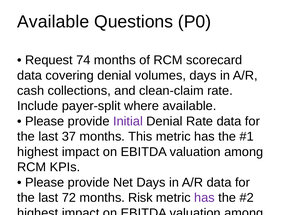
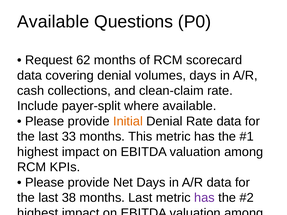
74: 74 -> 62 (83, 60)
Initial colour: purple -> orange (128, 121)
37: 37 -> 33 (69, 137)
72: 72 -> 38 (69, 198)
months Risk: Risk -> Last (140, 198)
